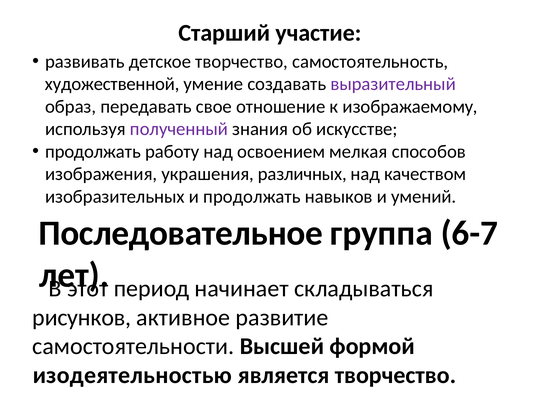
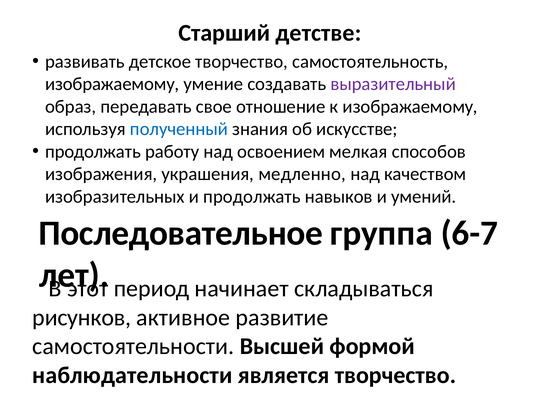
участие: участие -> детстве (318, 33)
художественной: художественной -> изображаемому (112, 84)
полученный colour: purple -> blue (179, 129)
различных: различных -> медленно (302, 174)
изодеятельностью: изодеятельностью -> наблюдательности (132, 375)
